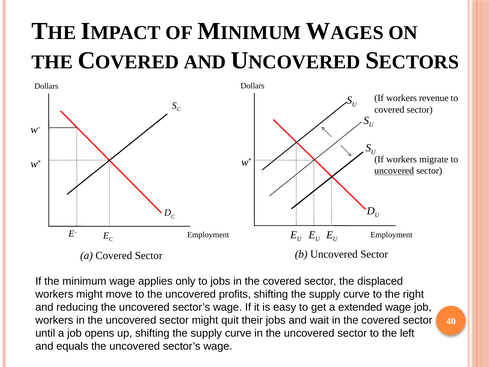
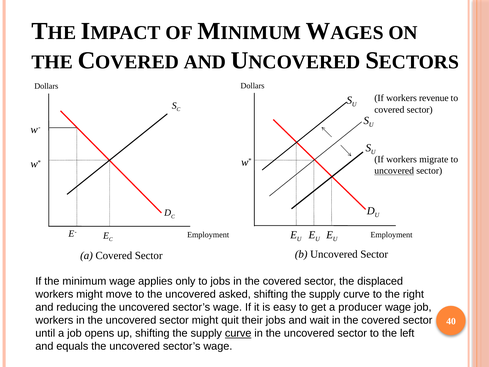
profits: profits -> asked (235, 294)
extended: extended -> producer (360, 307)
curve underline: none -> present (238, 333)
